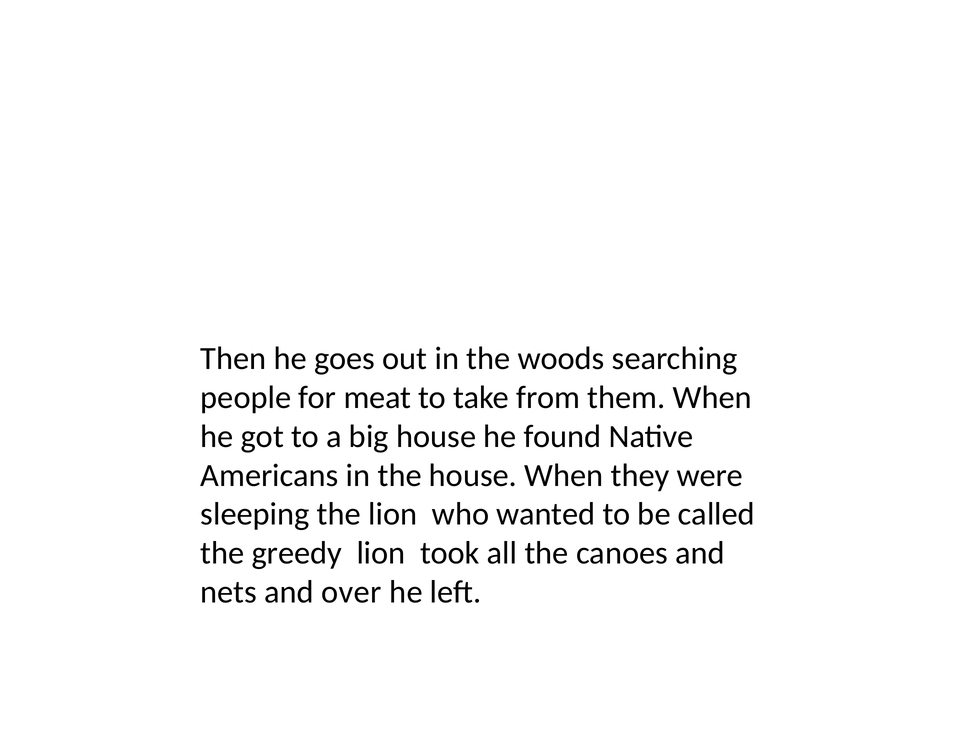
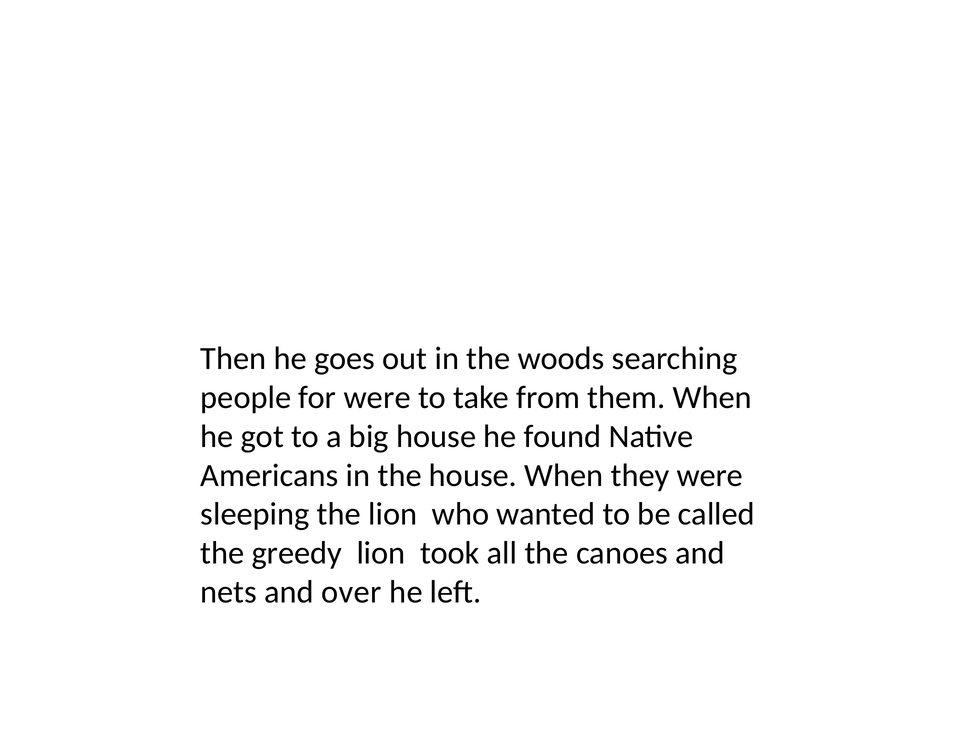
for meat: meat -> were (377, 398)
